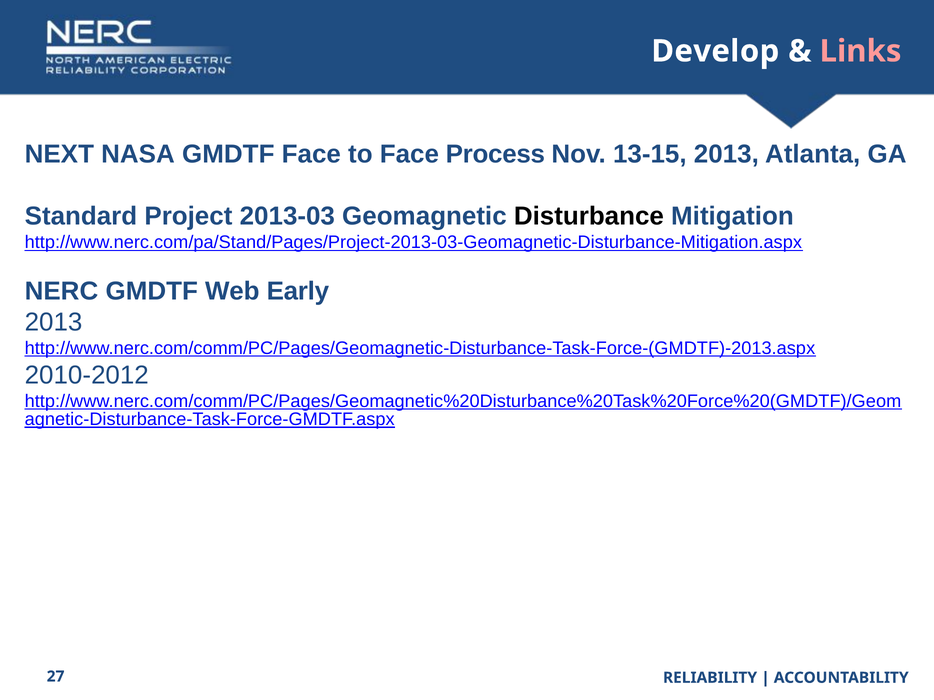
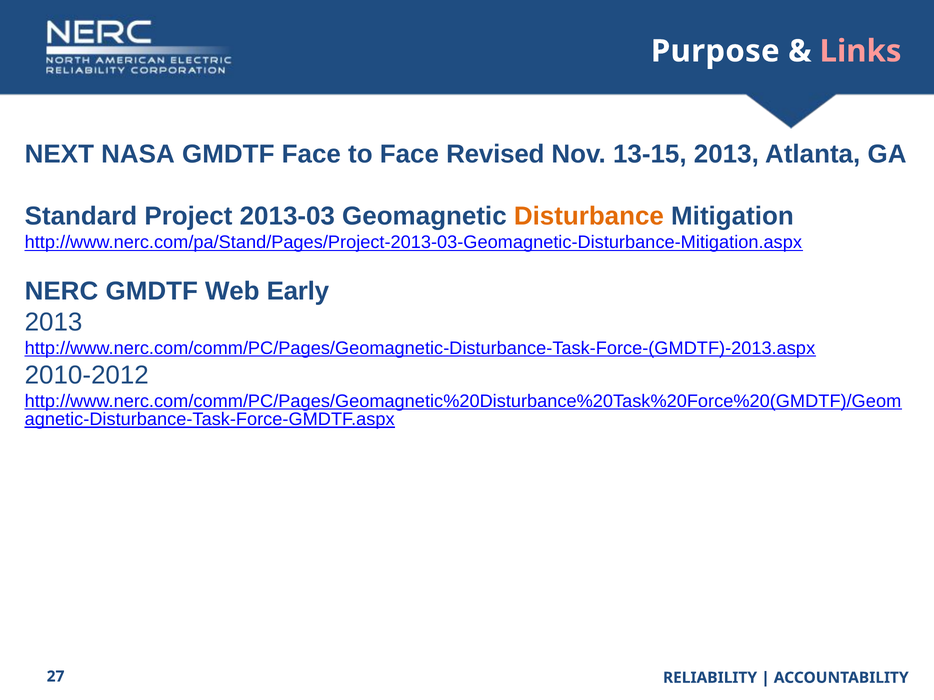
Develop: Develop -> Purpose (715, 51)
Process: Process -> Revised (495, 154)
Disturbance colour: black -> orange (589, 217)
